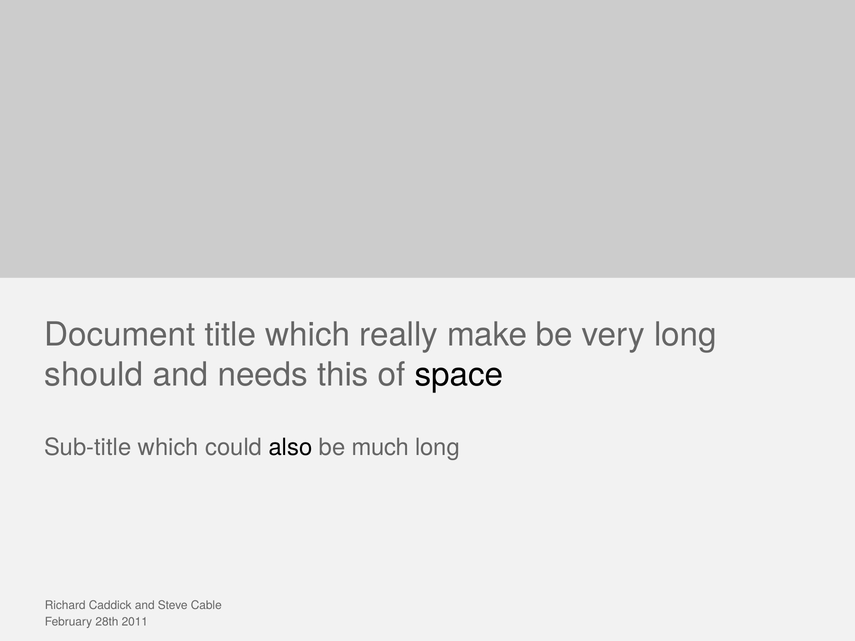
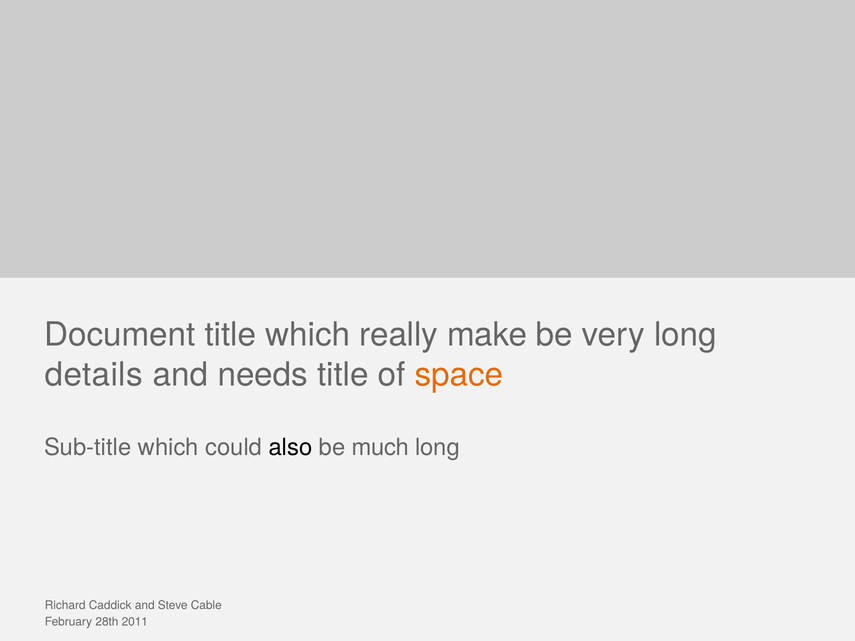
should: should -> details (94, 375)
needs this: this -> title (343, 375)
space colour: black -> orange (459, 375)
